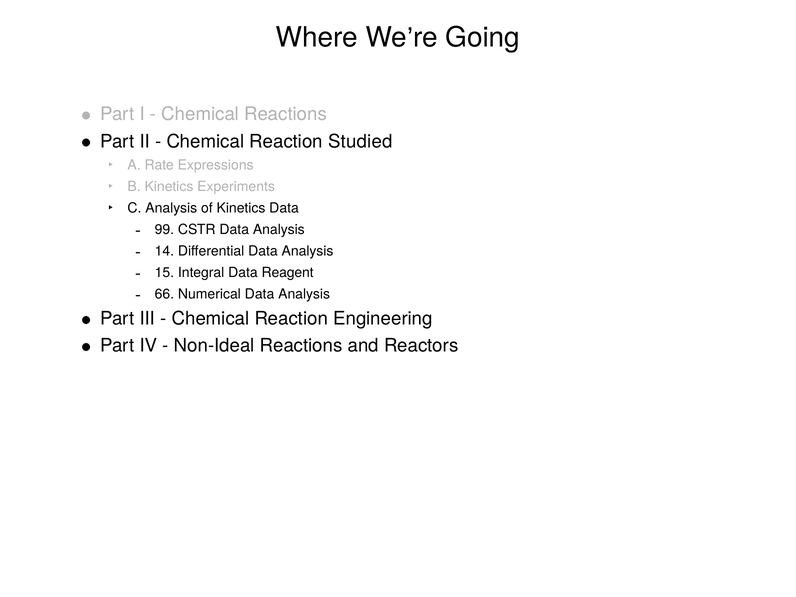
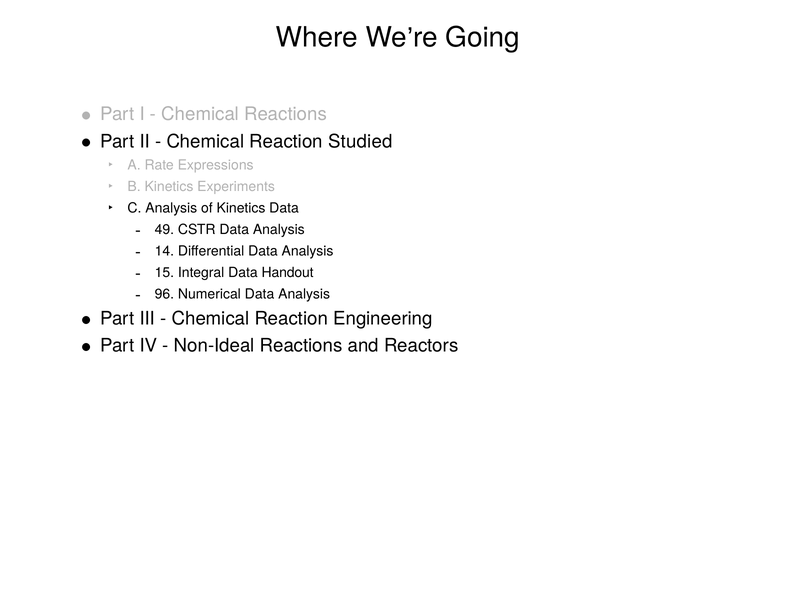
99: 99 -> 49 (164, 230)
Reagent: Reagent -> Handout (288, 273)
66: 66 -> 96 (164, 294)
